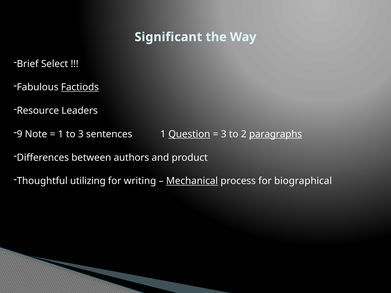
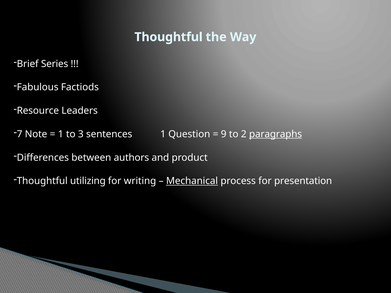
Significant: Significant -> Thoughtful (168, 37)
Select: Select -> Series (55, 64)
Factiods underline: present -> none (80, 87)
9: 9 -> 7 (20, 134)
Question underline: present -> none (189, 134)
3: 3 -> 9 (224, 134)
biographical: biographical -> presentation (303, 181)
